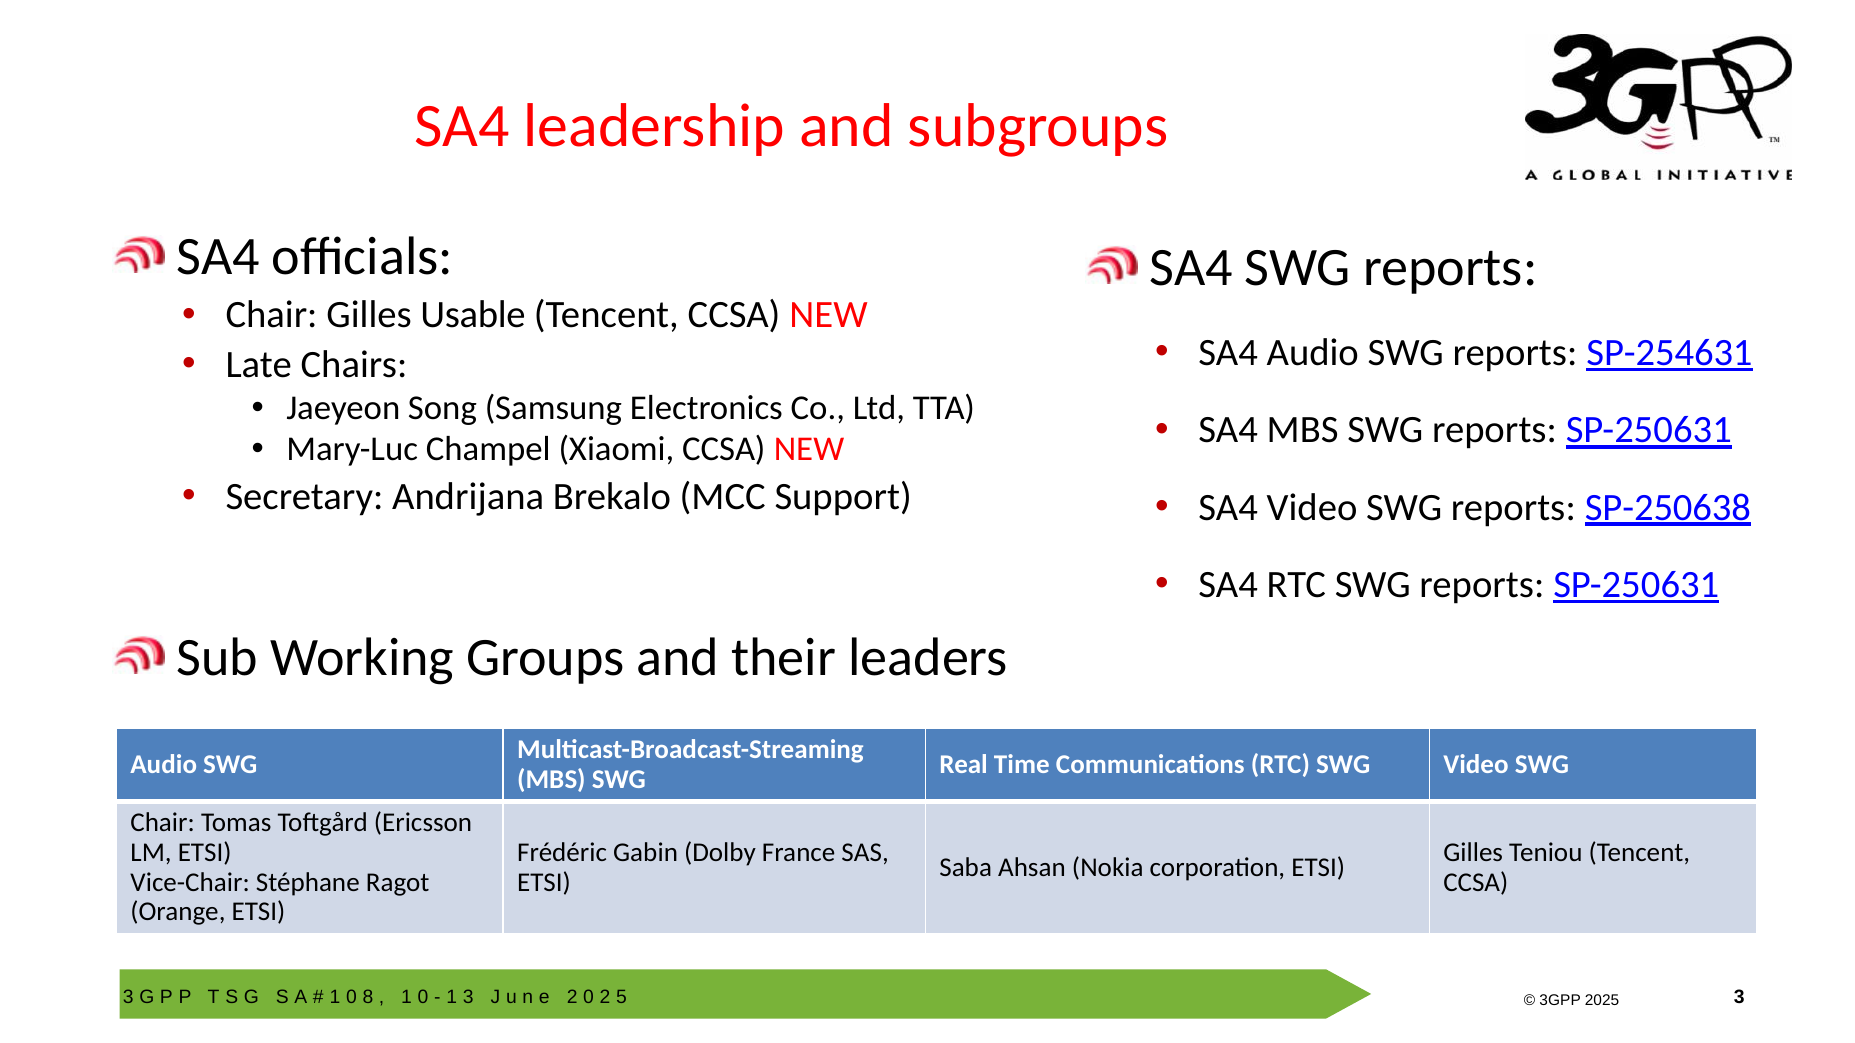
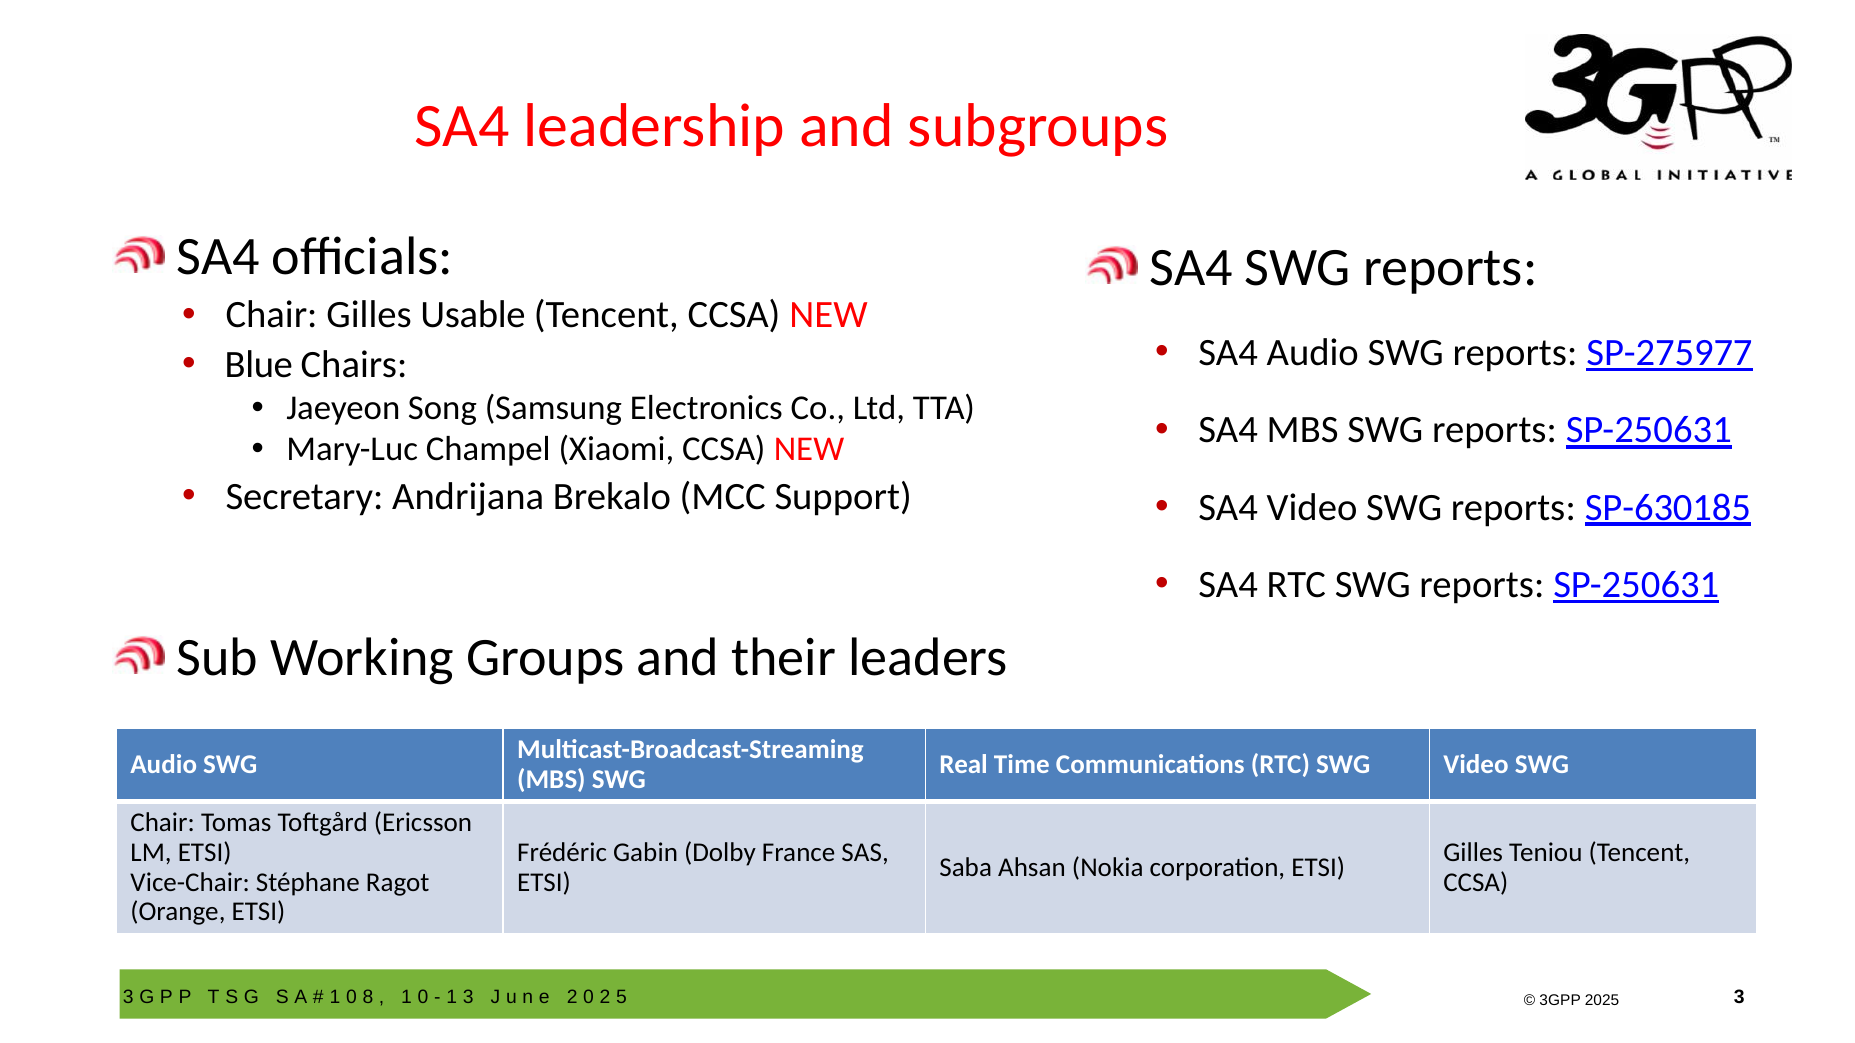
SP-254631: SP-254631 -> SP-275977 (1669, 353)
Late: Late -> Blue (259, 364)
SP-250638: SP-250638 -> SP-630185 (1668, 508)
